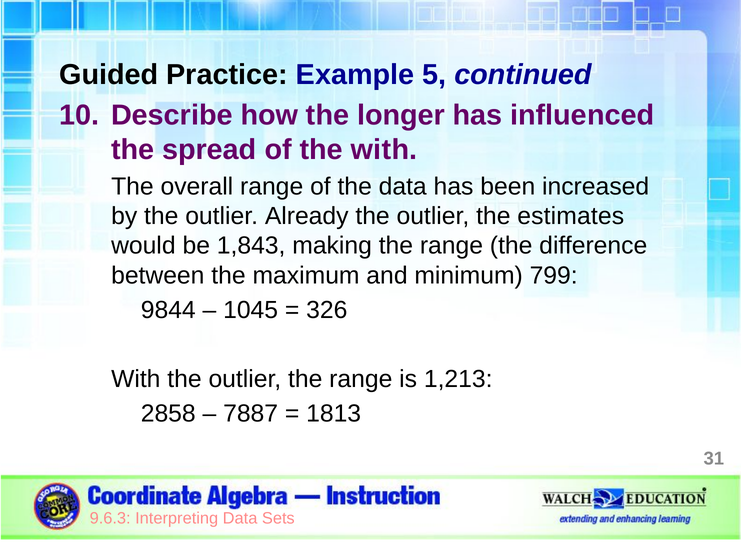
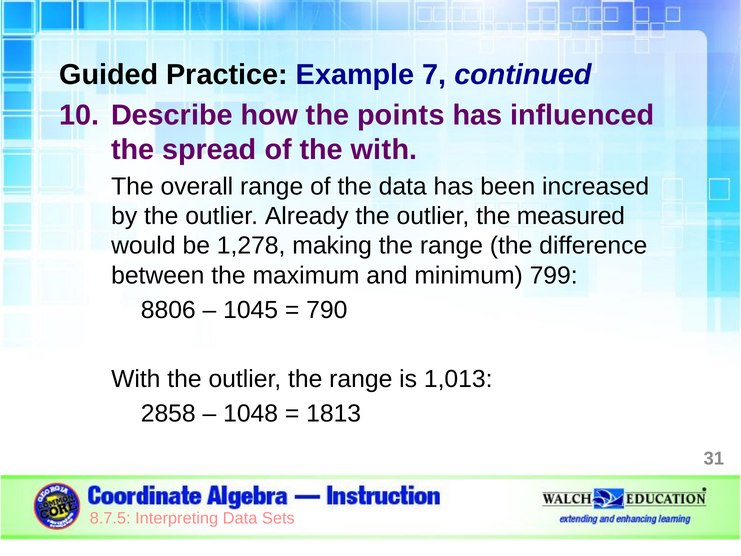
5: 5 -> 7 (434, 75)
longer: longer -> points (401, 115)
estimates: estimates -> measured (571, 216)
1,843: 1,843 -> 1,278 (251, 246)
9844: 9844 -> 8806 (168, 310)
326: 326 -> 790 (327, 310)
1,213: 1,213 -> 1,013 (458, 379)
7887: 7887 -> 1048 (251, 414)
9.6.3: 9.6.3 -> 8.7.5 (110, 518)
